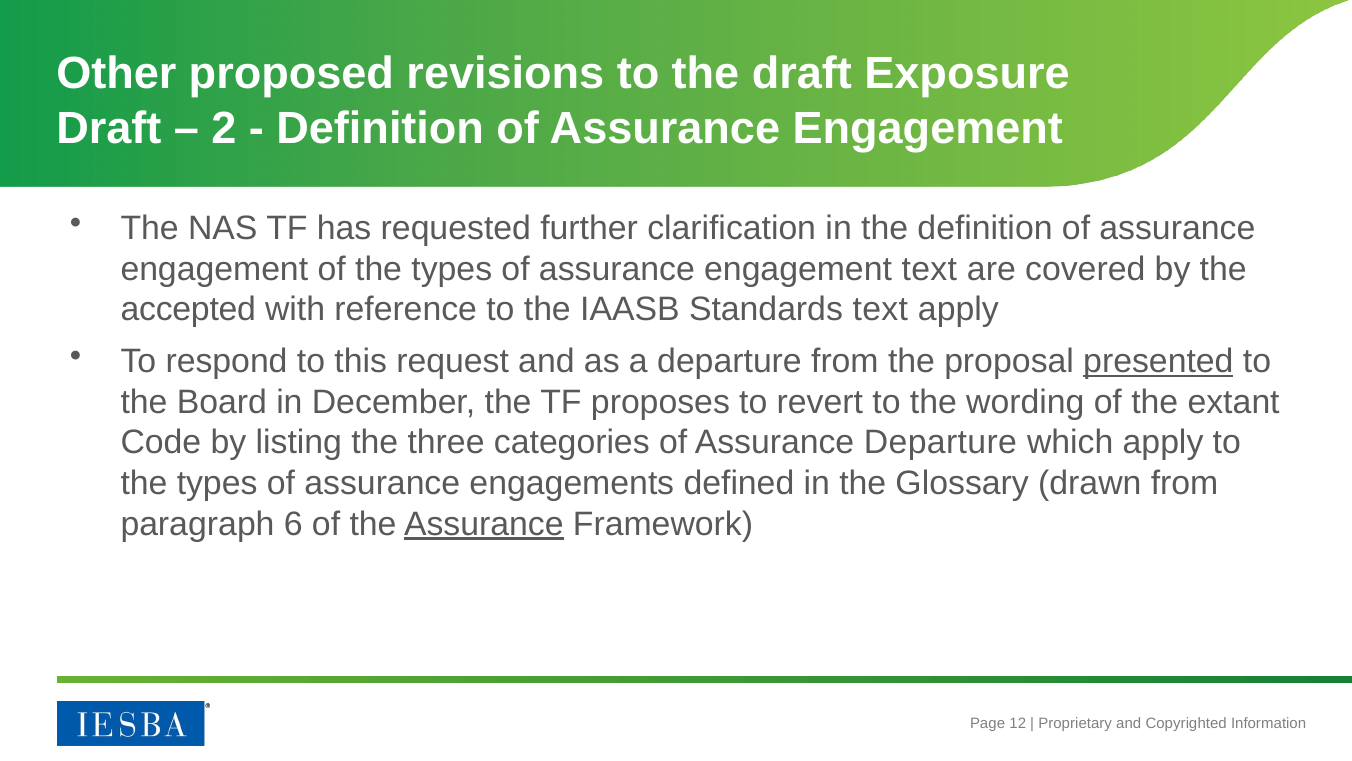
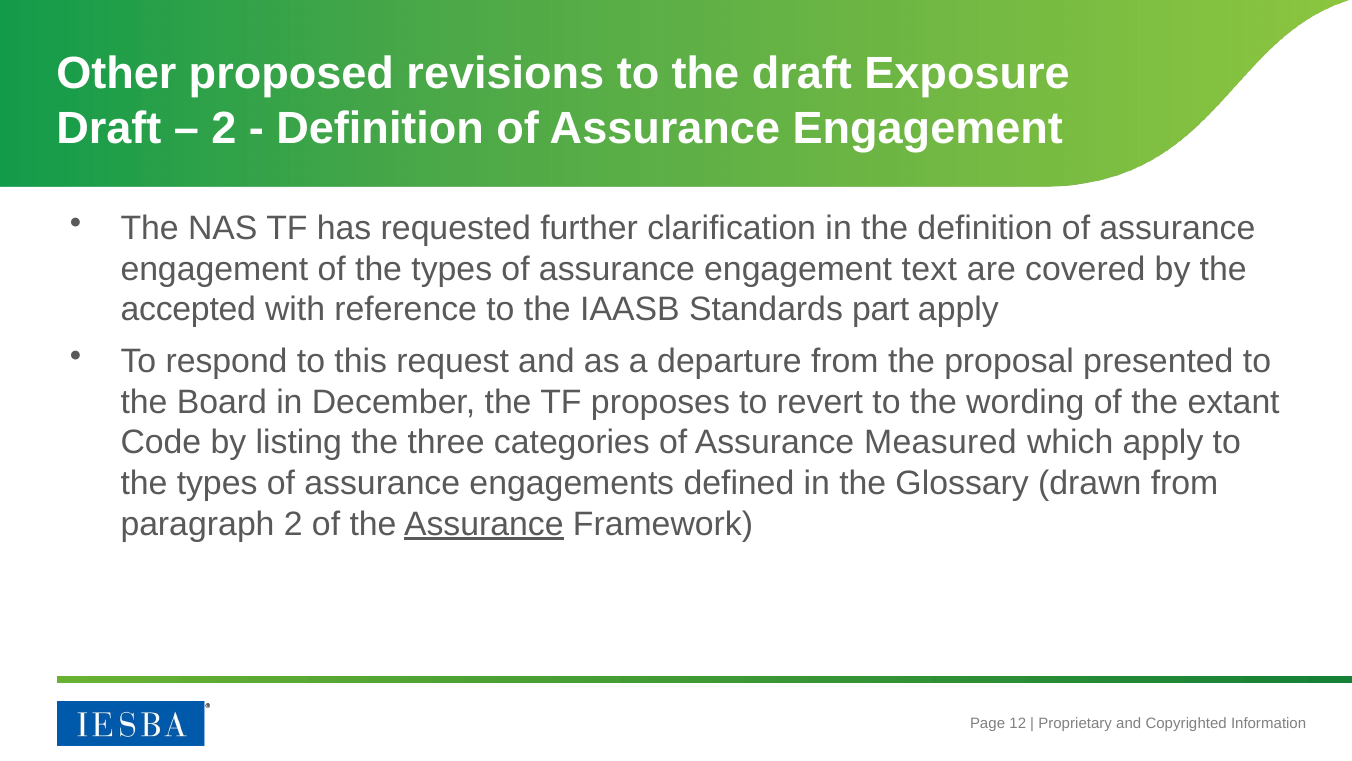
Standards text: text -> part (881, 310)
presented underline: present -> none (1158, 361)
Assurance Departure: Departure -> Measured (940, 443)
paragraph 6: 6 -> 2 (293, 524)
